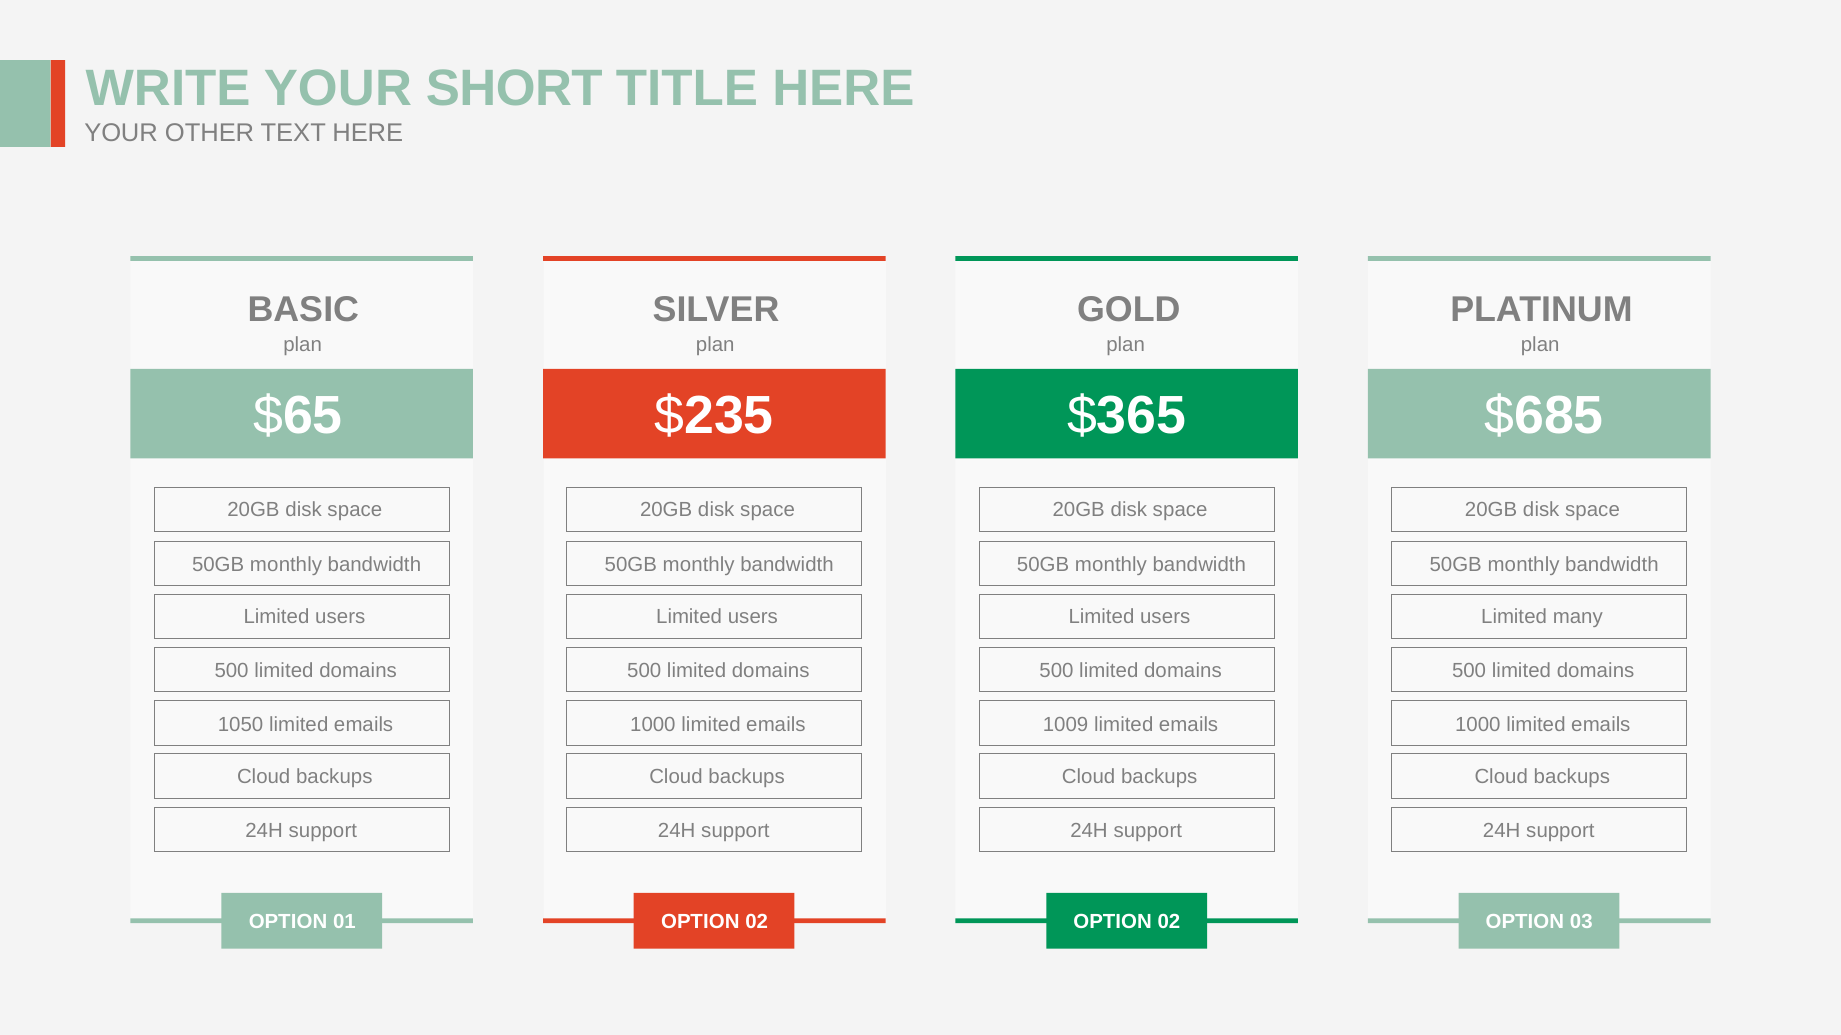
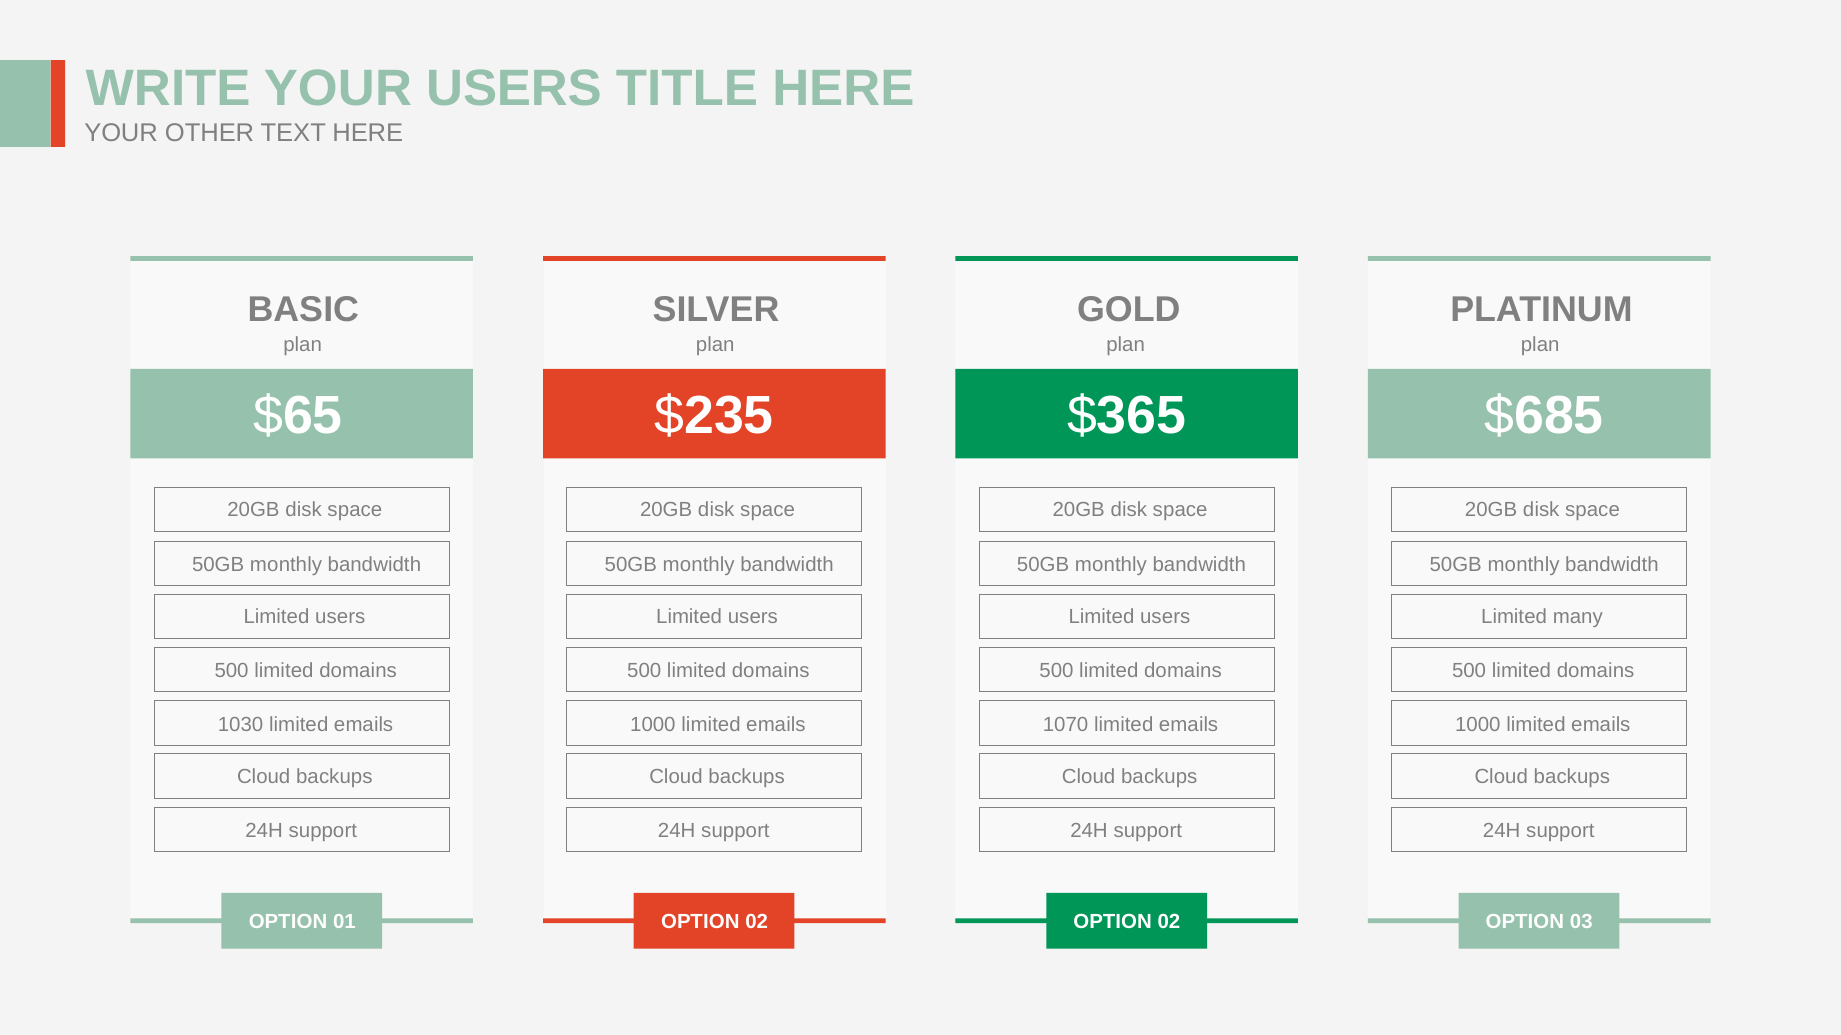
YOUR SHORT: SHORT -> USERS (514, 88)
1050: 1050 -> 1030 (241, 725)
1009: 1009 -> 1070 (1066, 725)
